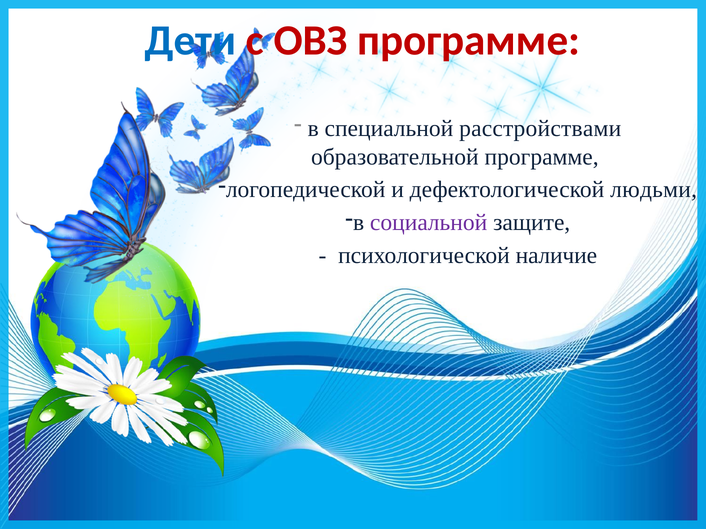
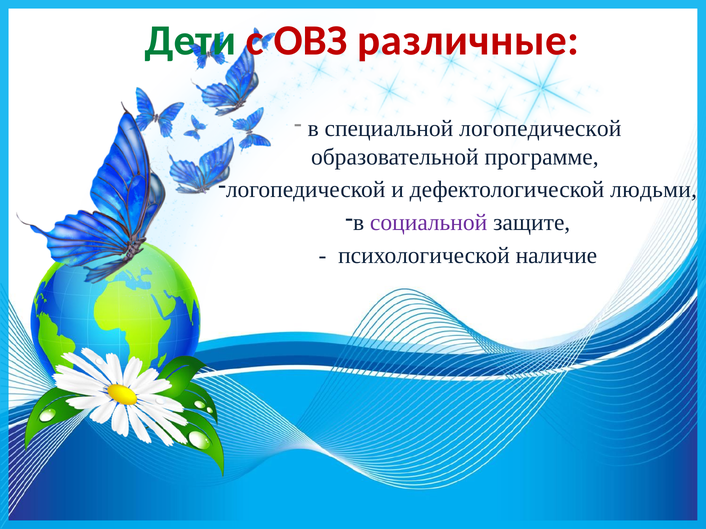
Дети colour: blue -> green (190, 41)
ОВЗ программе: программе -> различные (468, 41)
специальной расстройствами: расстройствами -> логопедической (540, 129)
